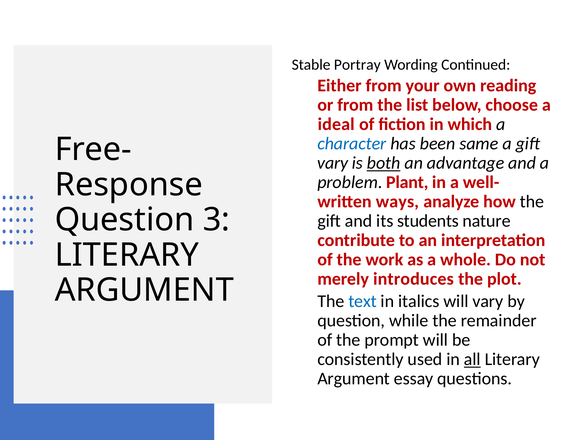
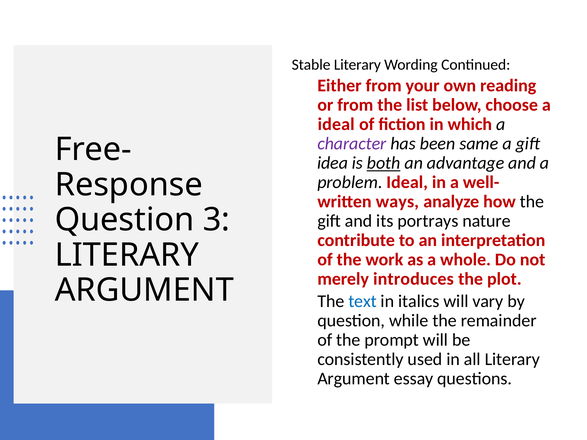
Stable Portray: Portray -> Literary (357, 65)
character colour: blue -> purple (352, 144)
vary: vary -> idea (333, 163)
problem Plant: Plant -> Ideal (407, 182)
students: students -> portrays (428, 221)
all underline: present -> none (472, 360)
